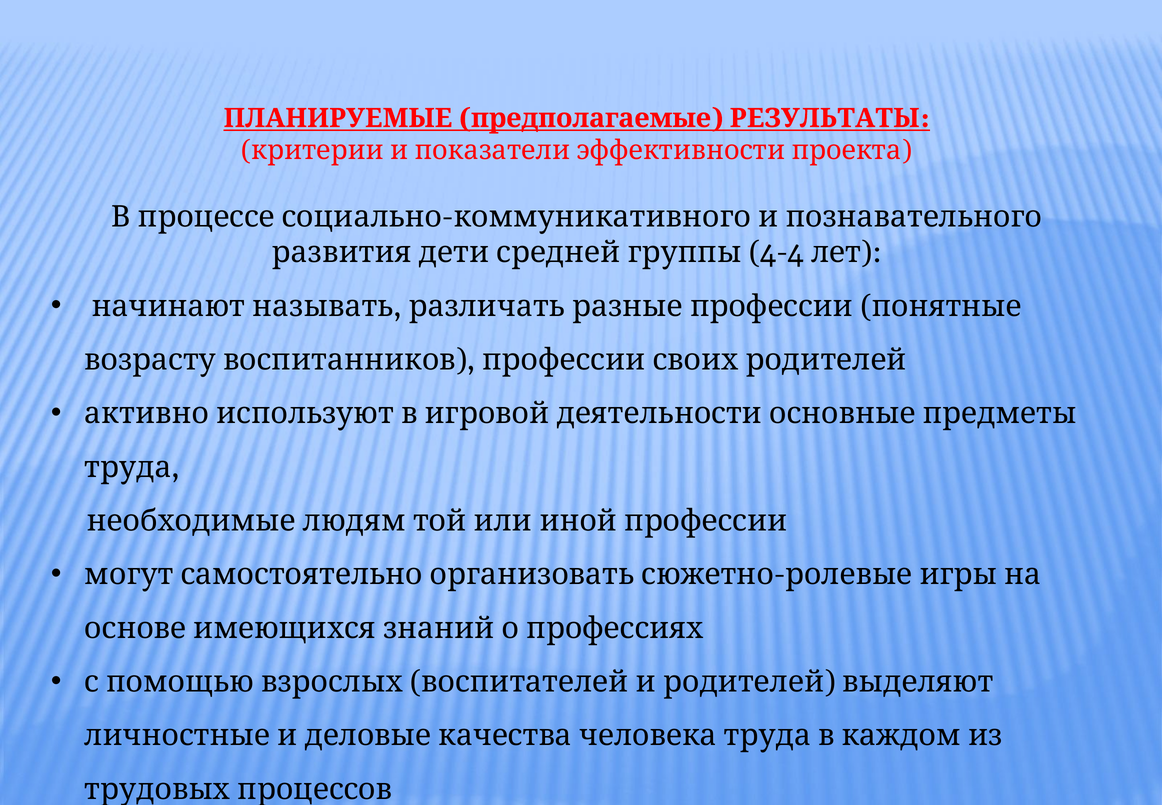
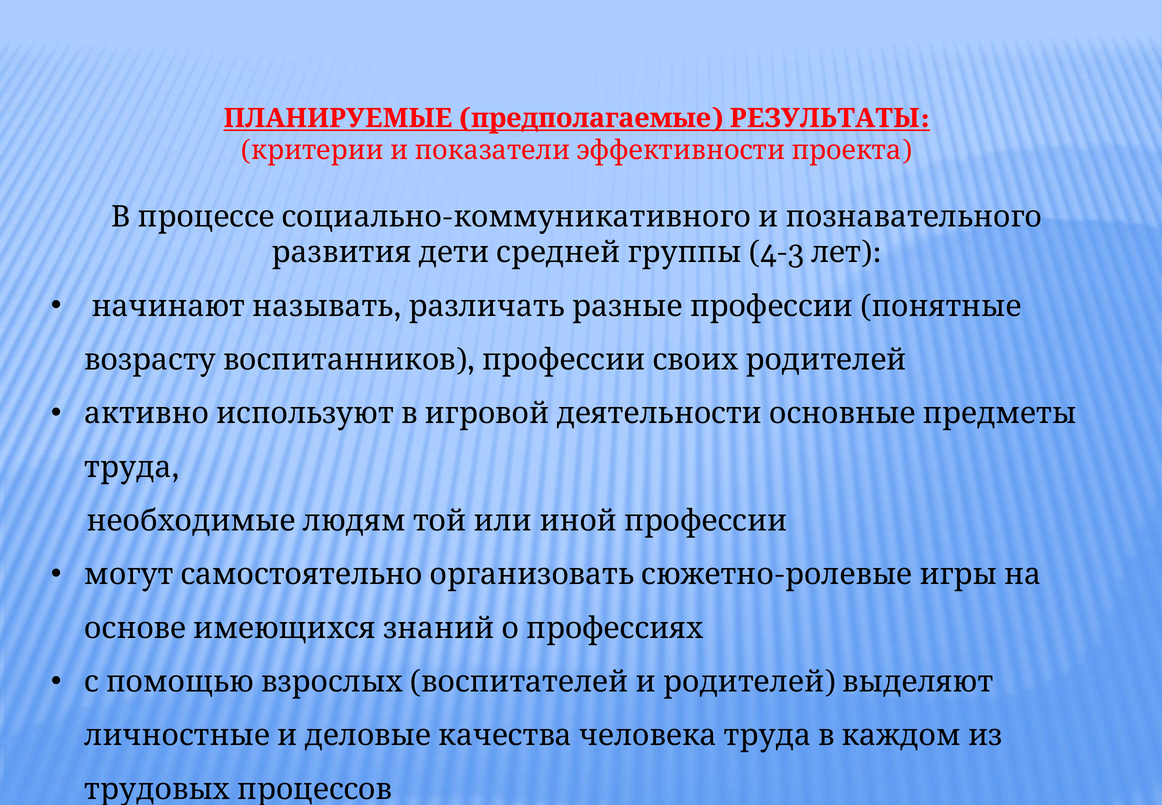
4-4: 4-4 -> 4-3 (777, 252)
